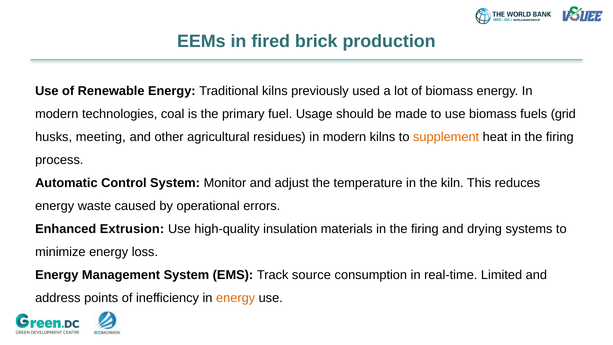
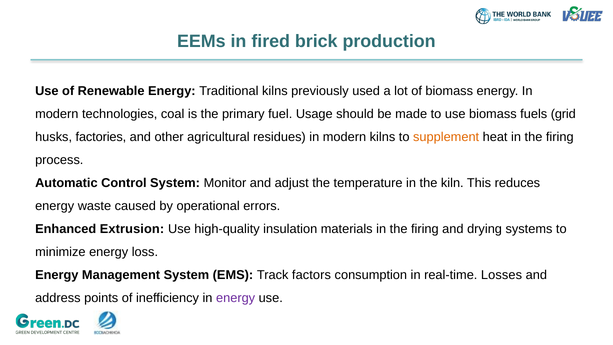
meeting: meeting -> factories (101, 137)
source: source -> factors (311, 275)
Limited: Limited -> Losses (502, 275)
energy colour: orange -> purple (236, 298)
